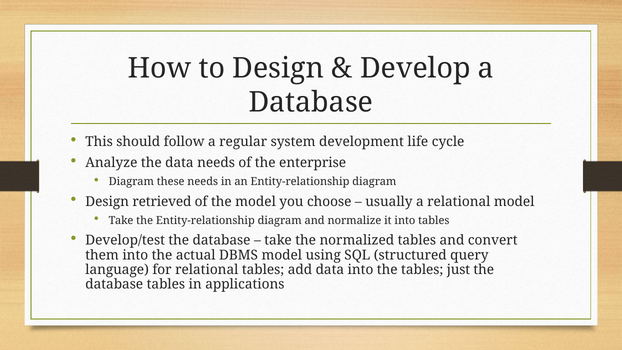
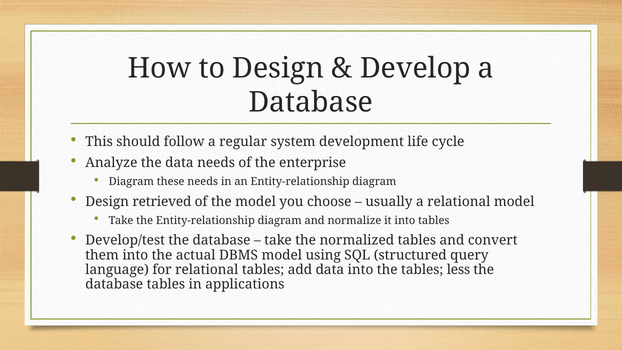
just: just -> less (458, 270)
